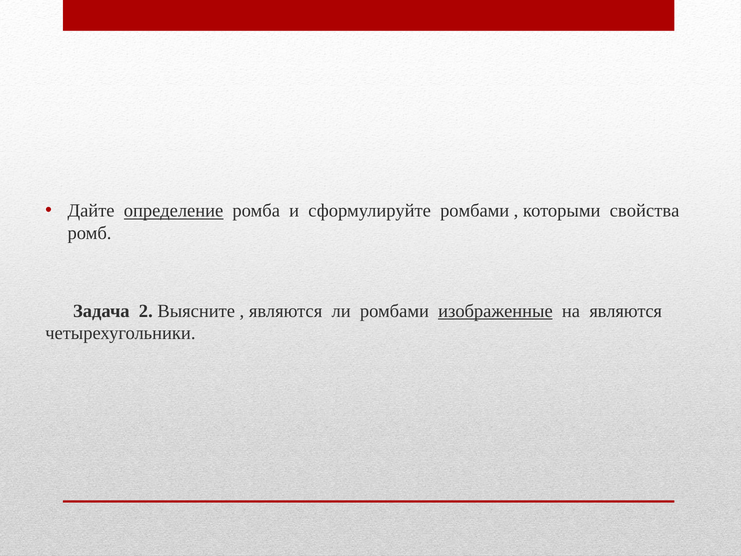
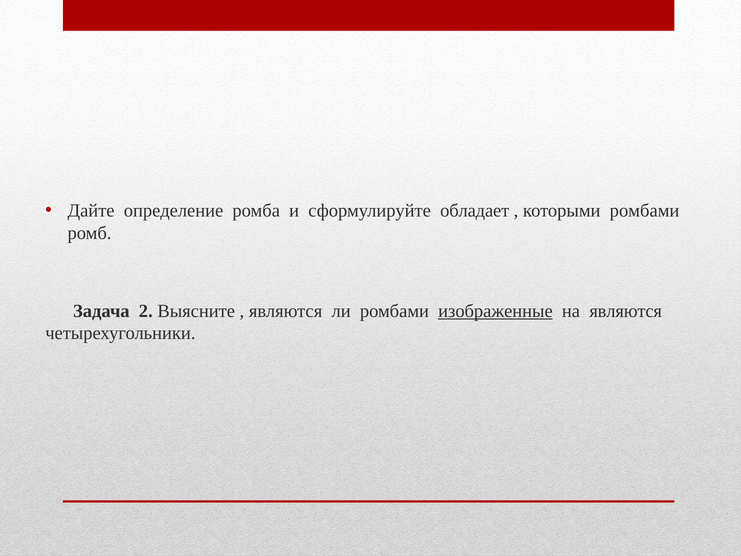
определение underline: present -> none (174, 211)
сформулируйте ромбами: ромбами -> обладает (475, 211)
которыми свойства: свойства -> ромбами (645, 211)
